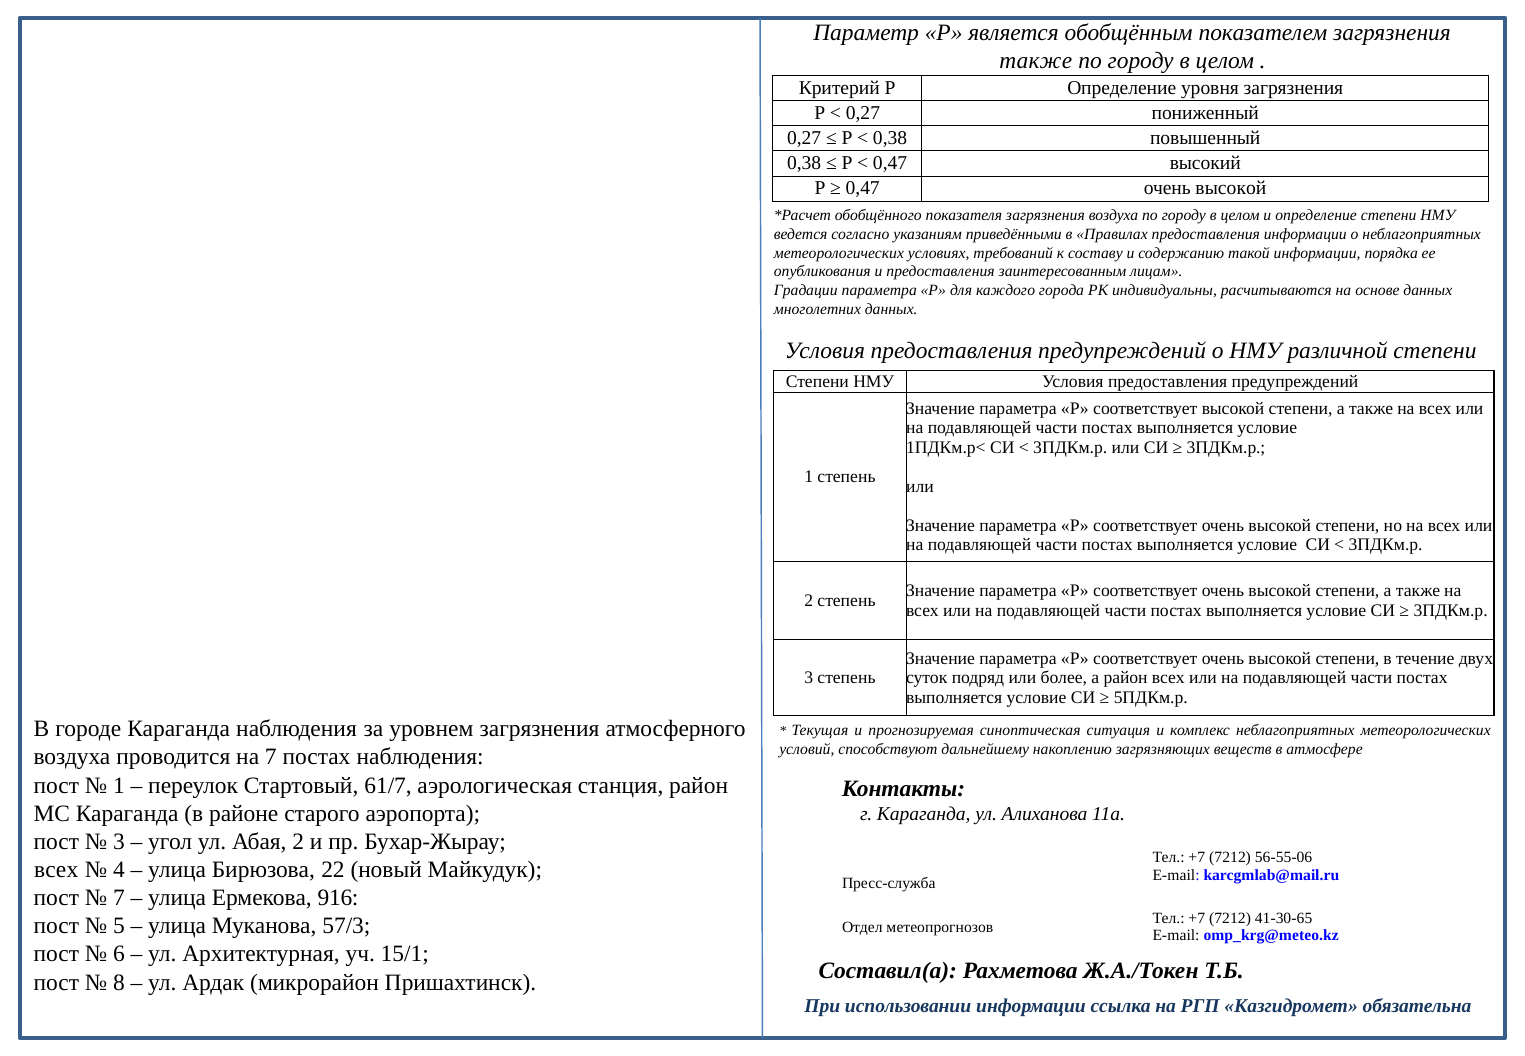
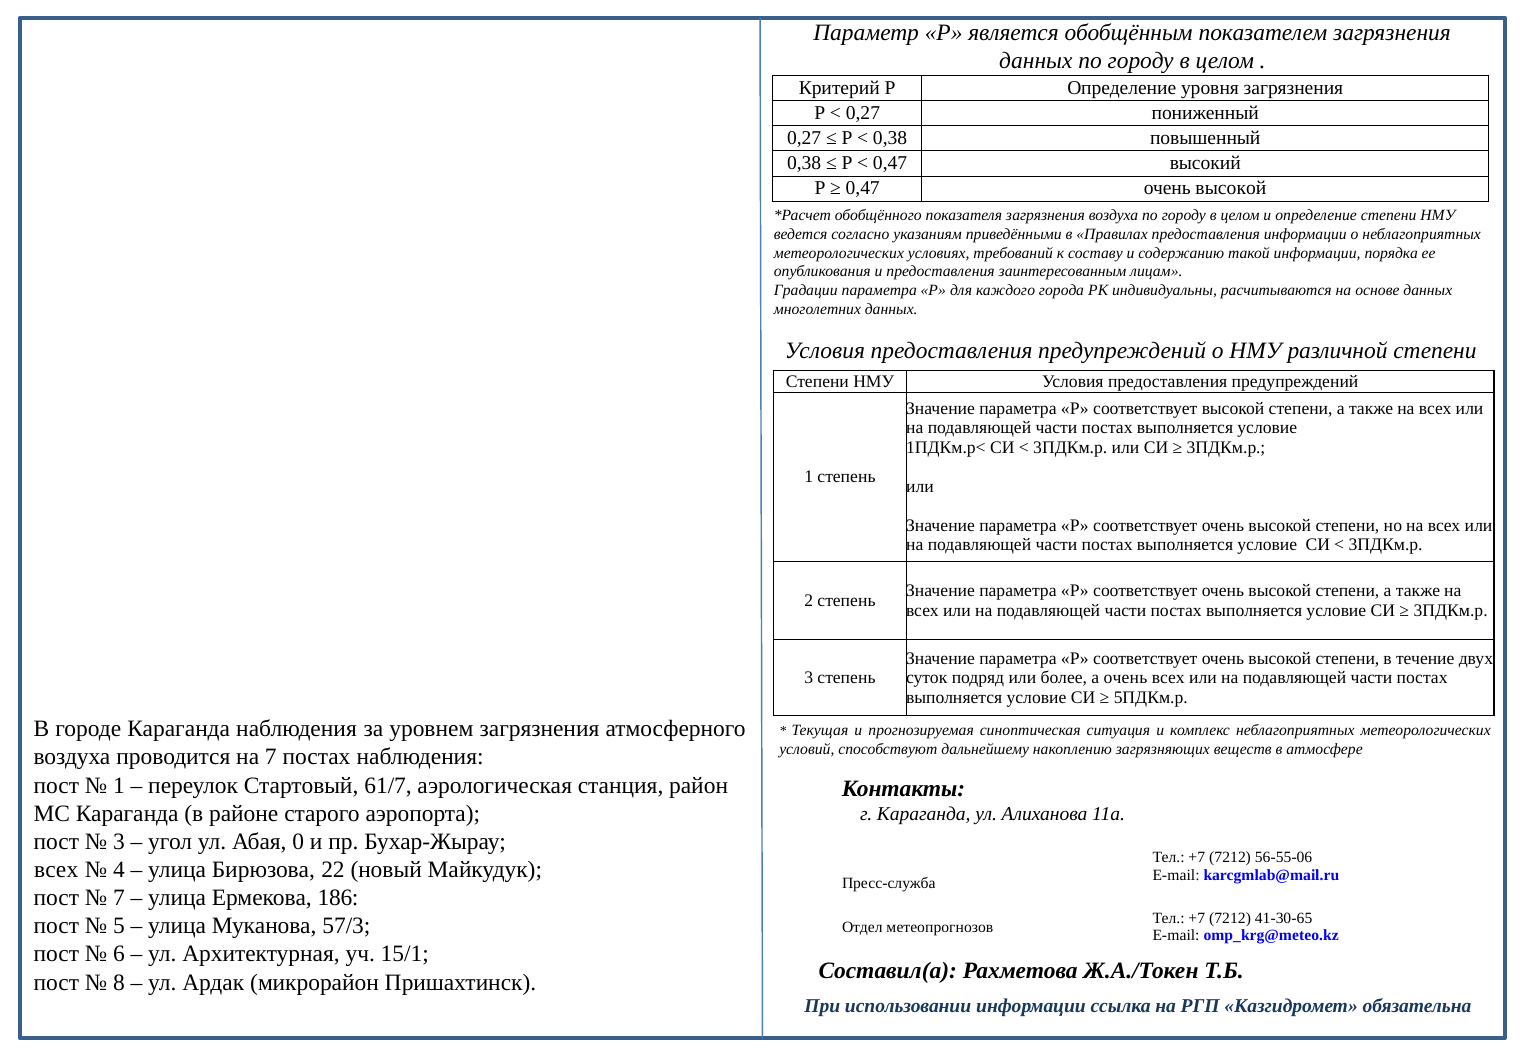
также: также -> данных (1036, 60)
а район: район -> очень (1126, 678)
Абая 2: 2 -> 0 (298, 841)
916: 916 -> 186 (338, 898)
